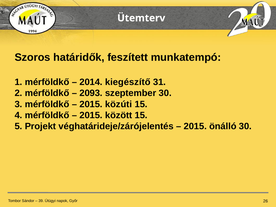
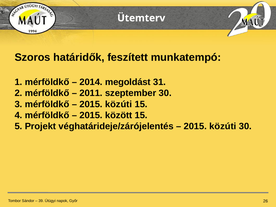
kiegészítő: kiegészítő -> megoldást (128, 82)
2093: 2093 -> 2011 (91, 93)
önálló: önálló -> közúti (223, 126)
